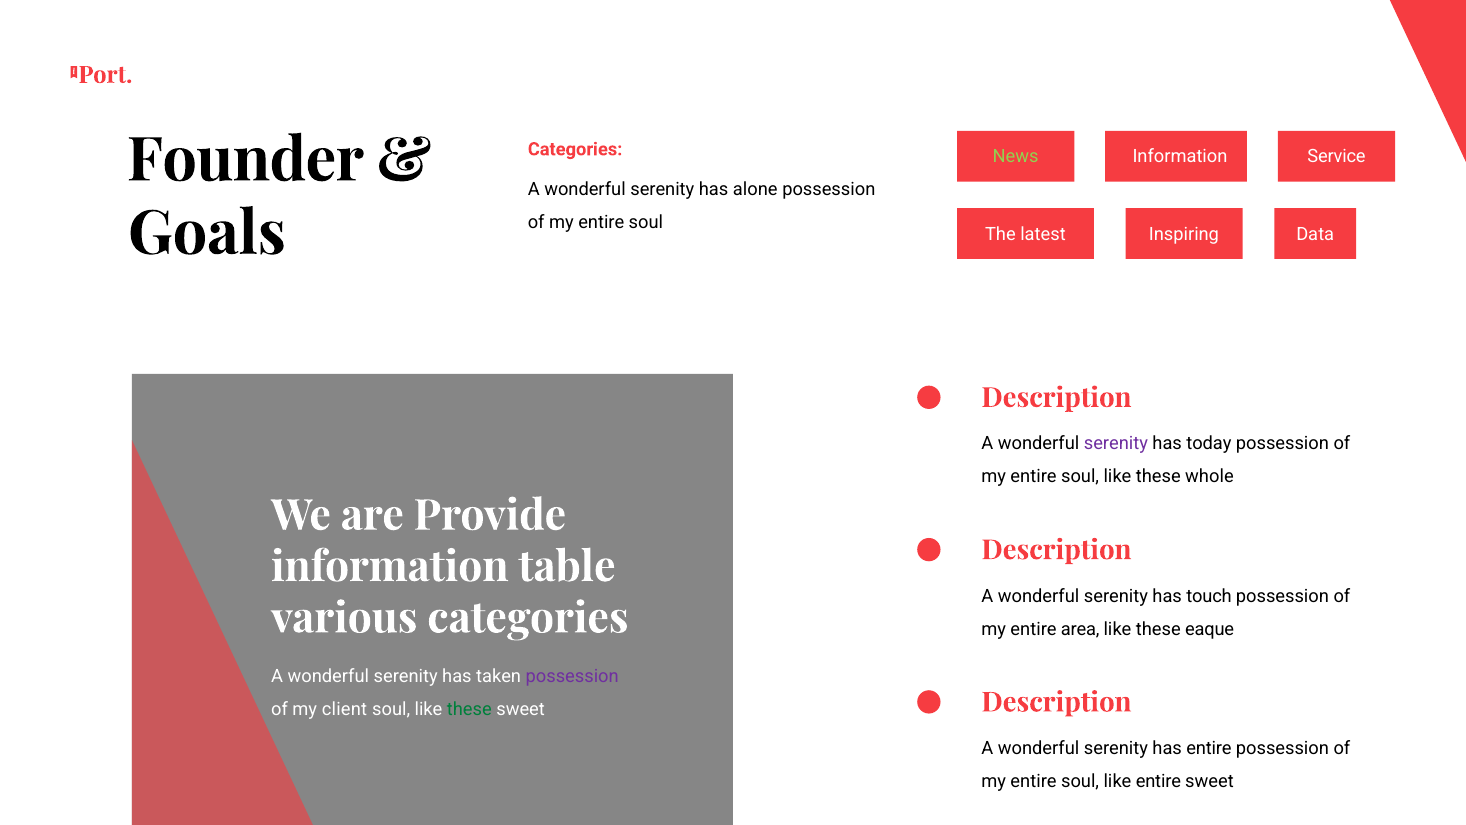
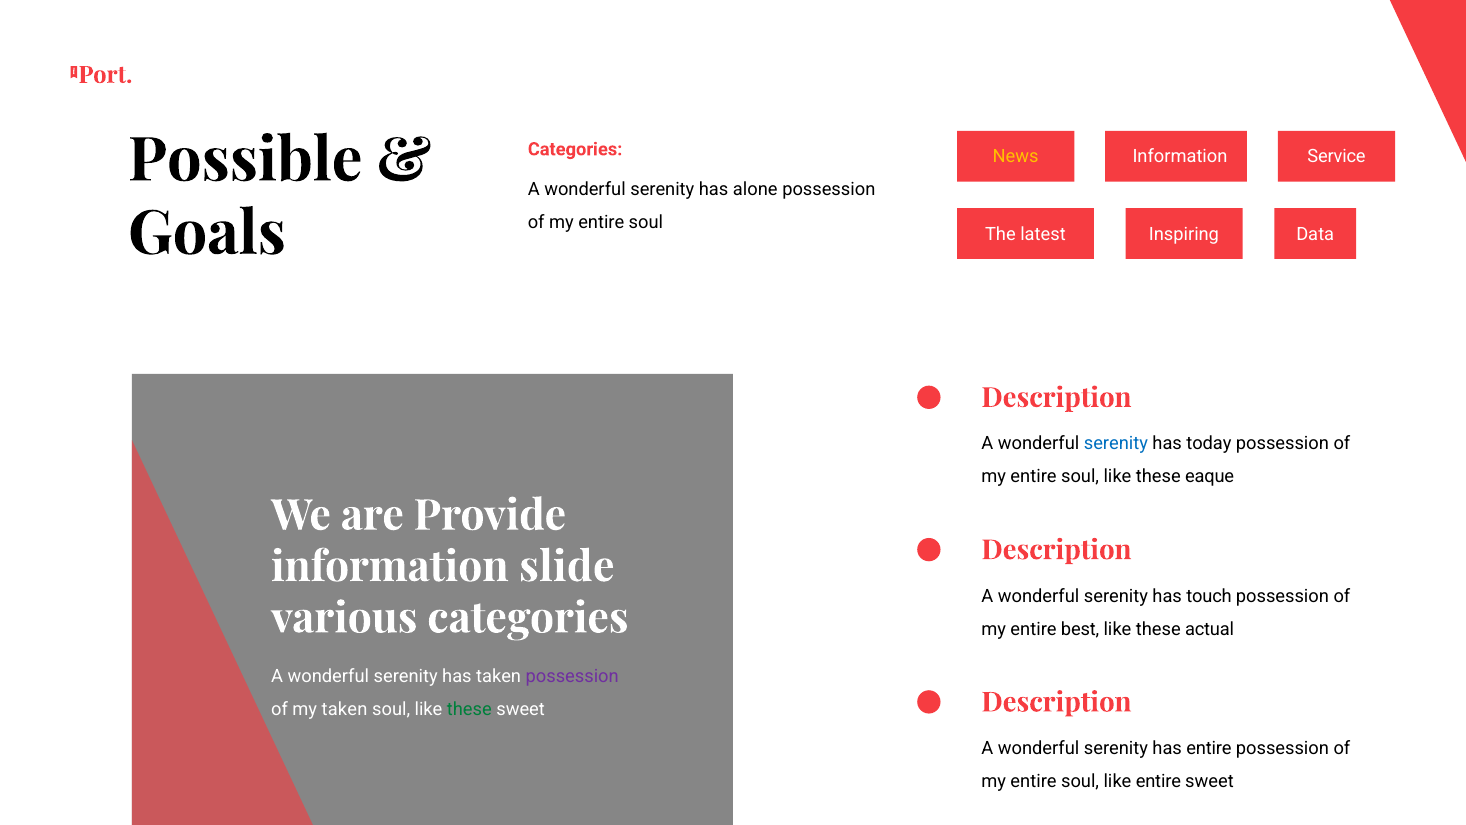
Founder: Founder -> Possible (245, 160)
News colour: light green -> yellow (1016, 157)
serenity colour: purple -> blue (1116, 443)
whole: whole -> eaque (1210, 476)
table: table -> slide (567, 567)
area: area -> best (1080, 629)
eaque: eaque -> actual (1210, 629)
client: client -> taken (344, 709)
